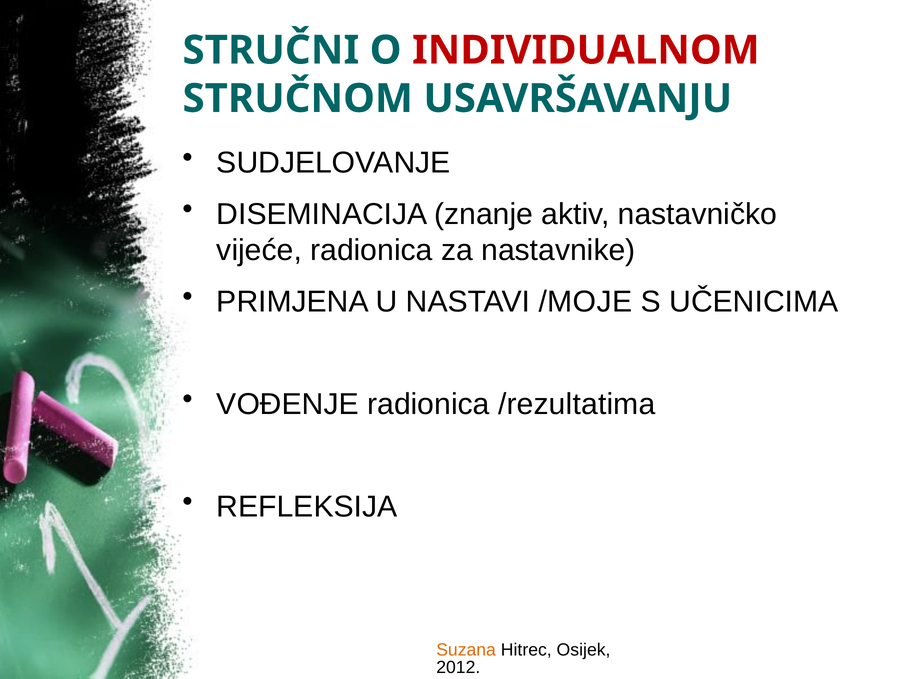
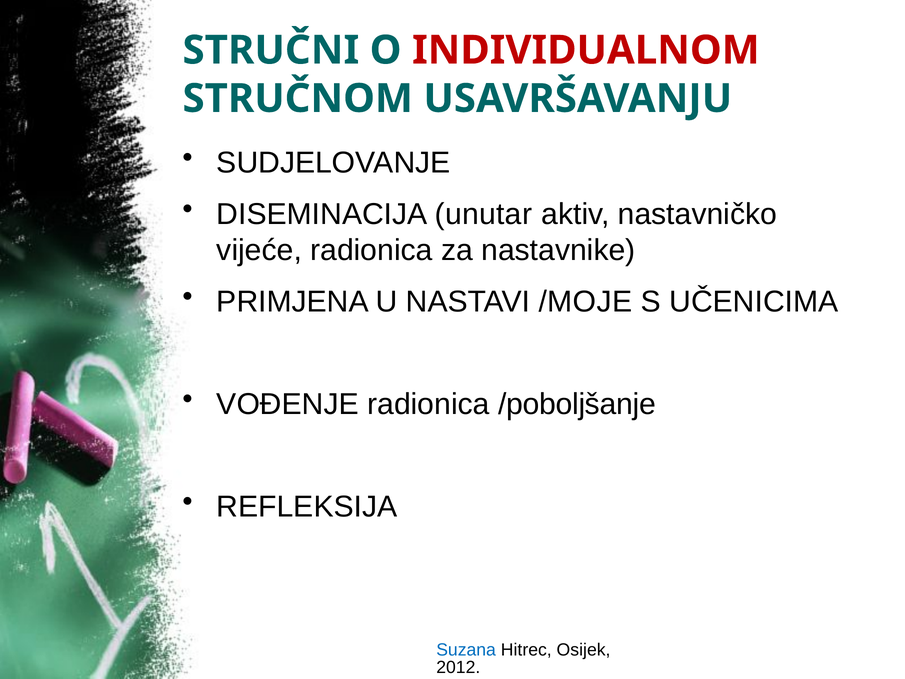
znanje: znanje -> unutar (483, 214)
/rezultatima: /rezultatima -> /poboljšanje (577, 404)
Suzana colour: orange -> blue (466, 650)
